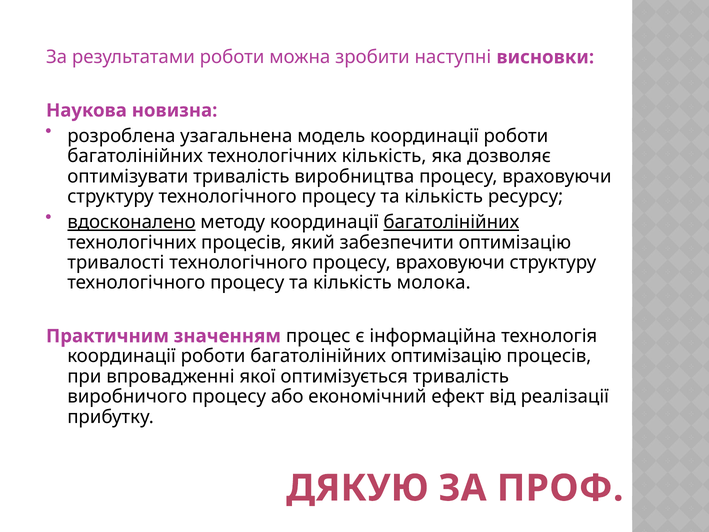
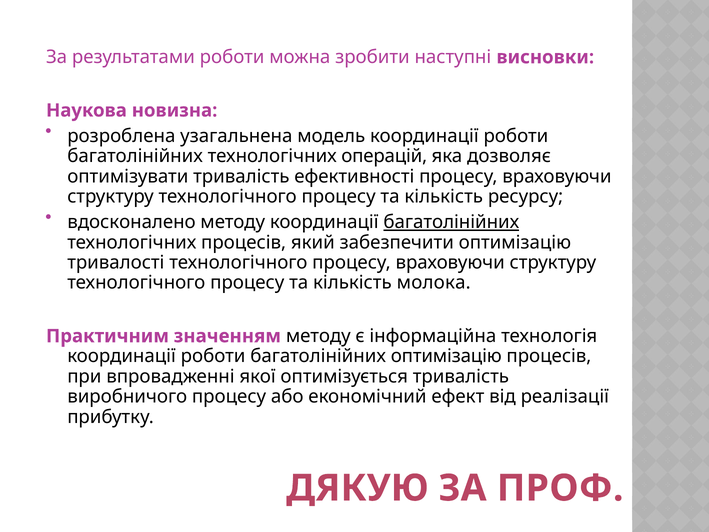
технологічних кількість: кількість -> операцій (384, 156)
виробництва: виробництва -> ефективності (354, 176)
вдосконалено underline: present -> none (131, 222)
значенням процес: процес -> методу (318, 336)
